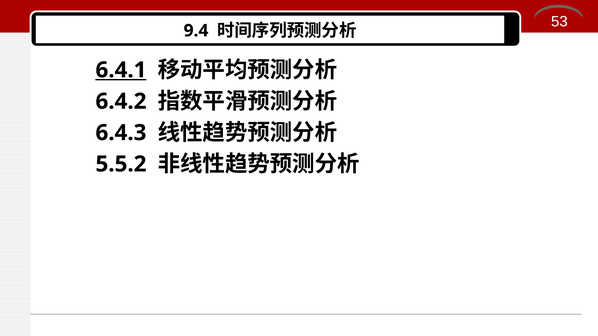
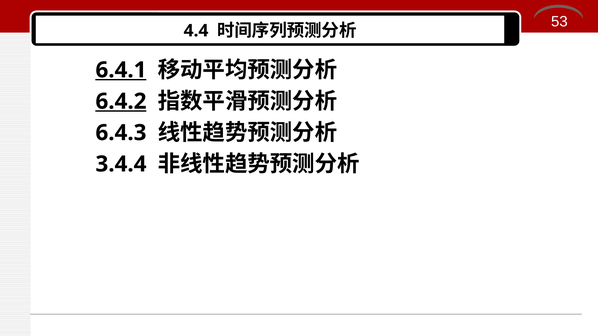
9.4: 9.4 -> 4.4 (196, 31)
6.4.2 underline: none -> present (121, 101)
5.5.2: 5.5.2 -> 3.4.4 (121, 164)
